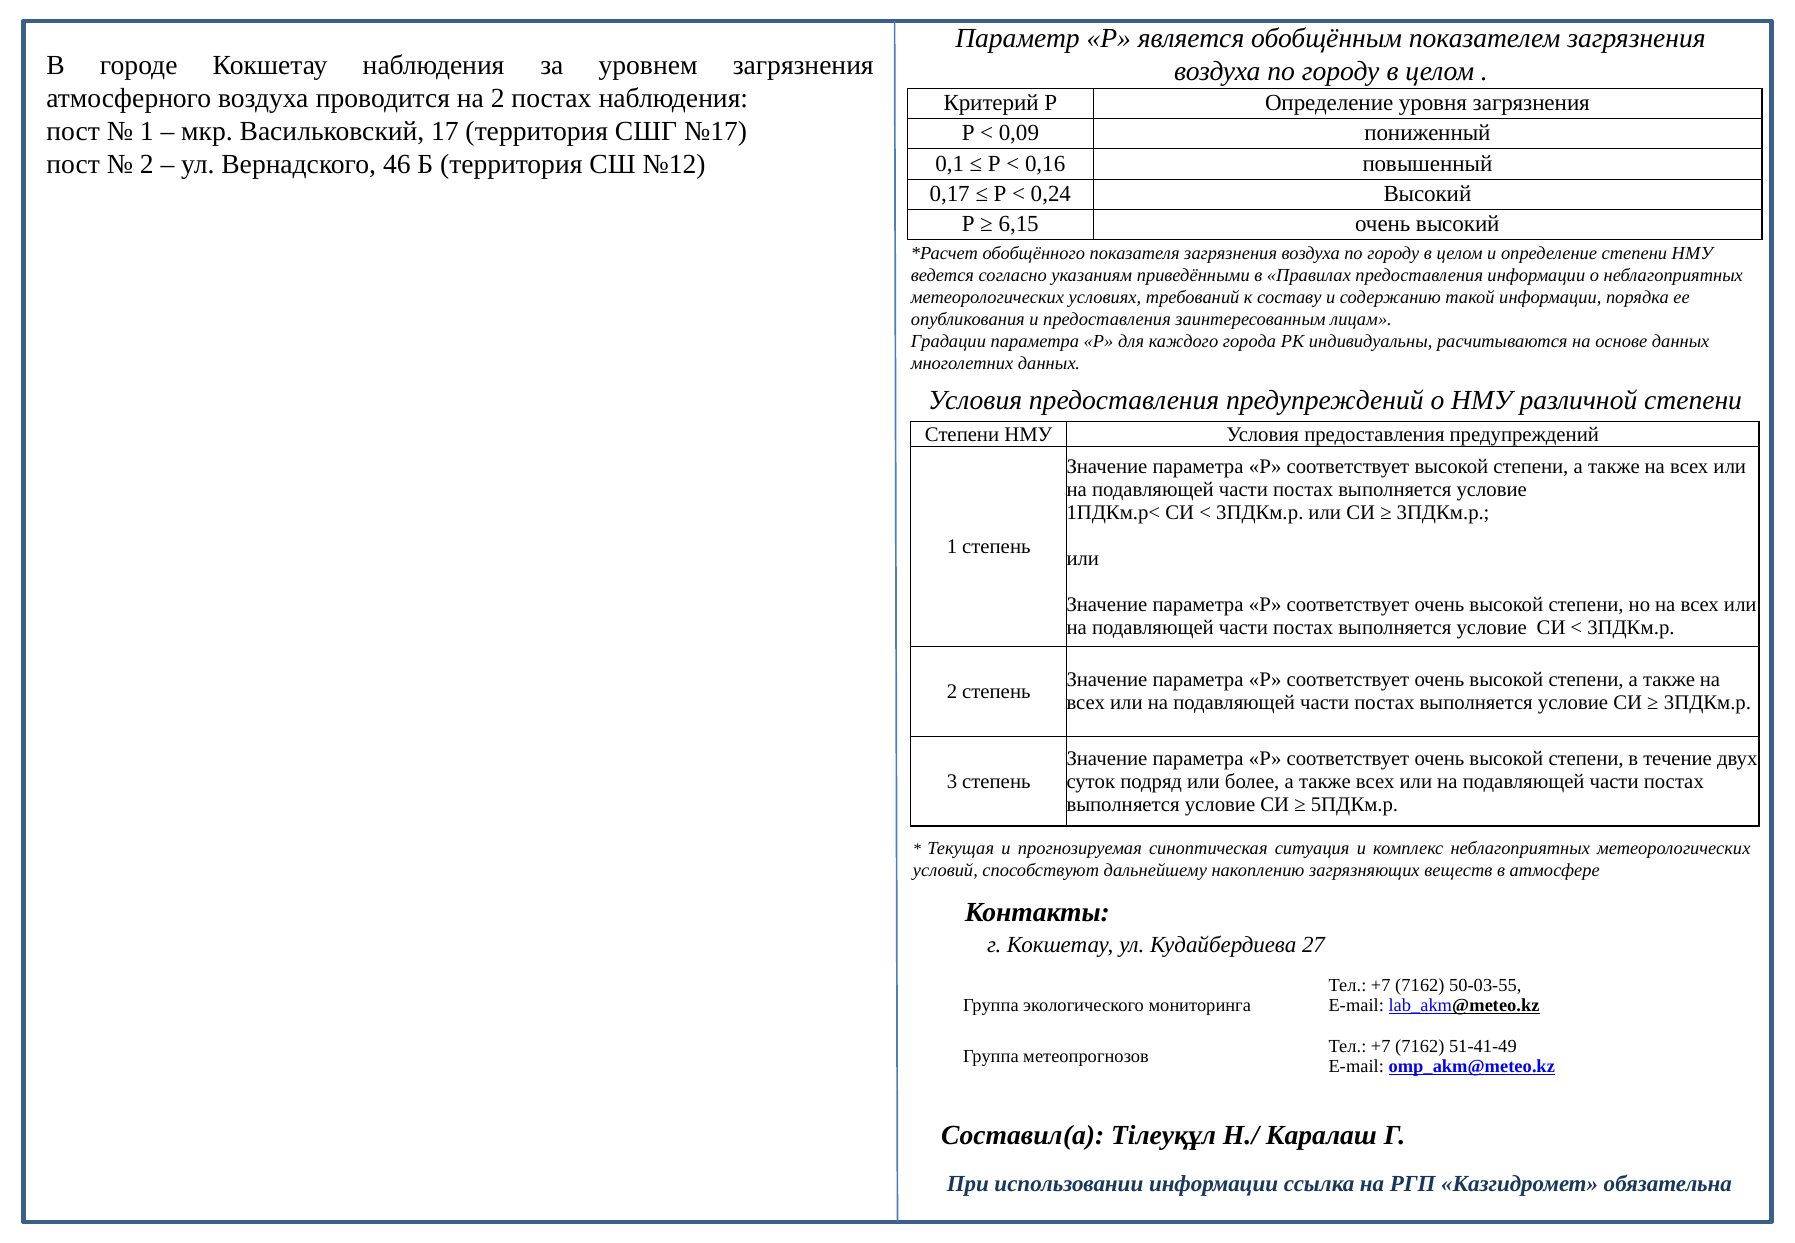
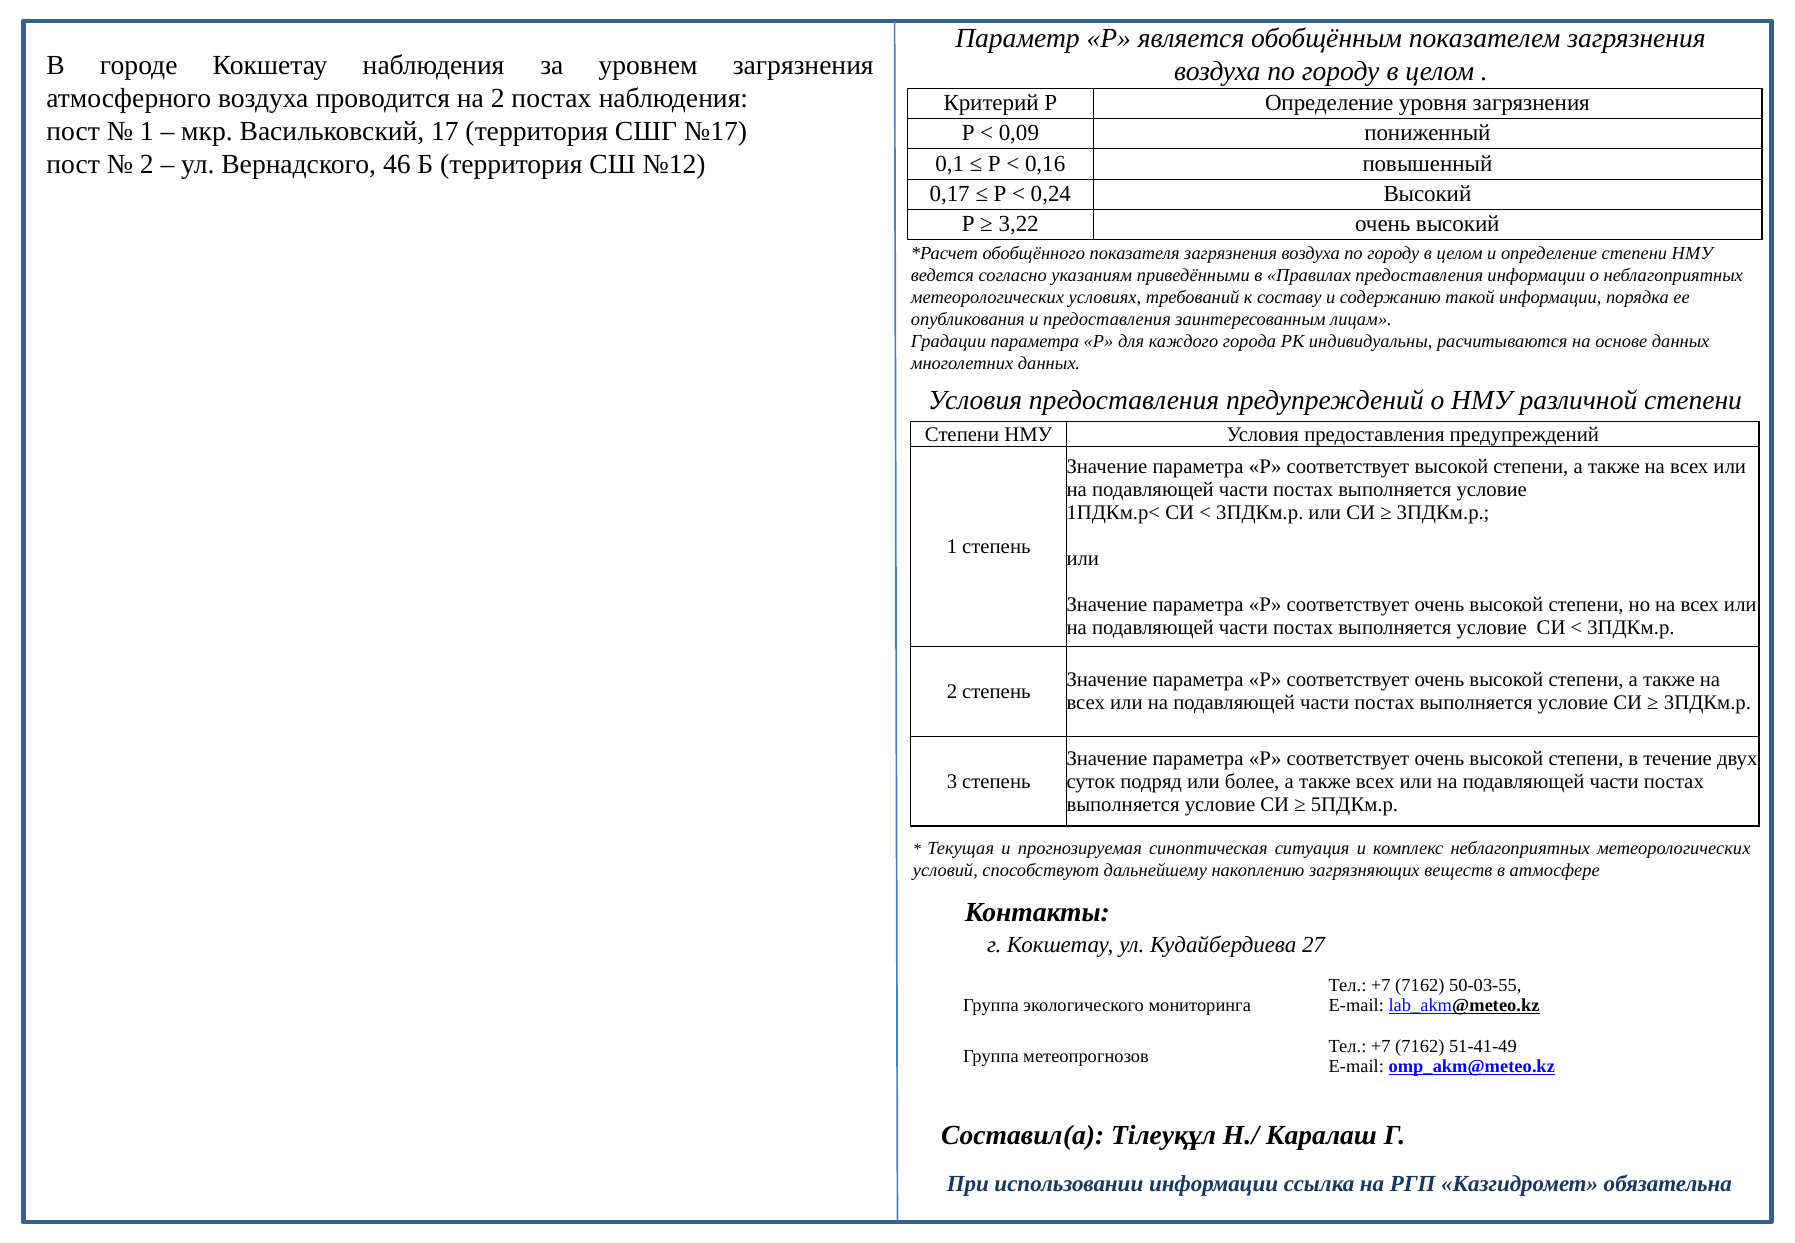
6,15: 6,15 -> 3,22 (1019, 224)
